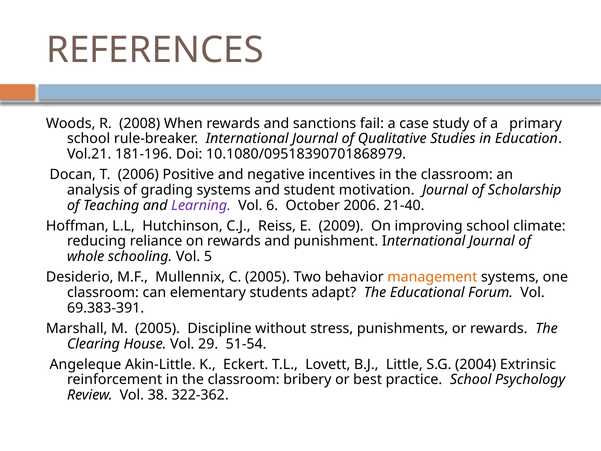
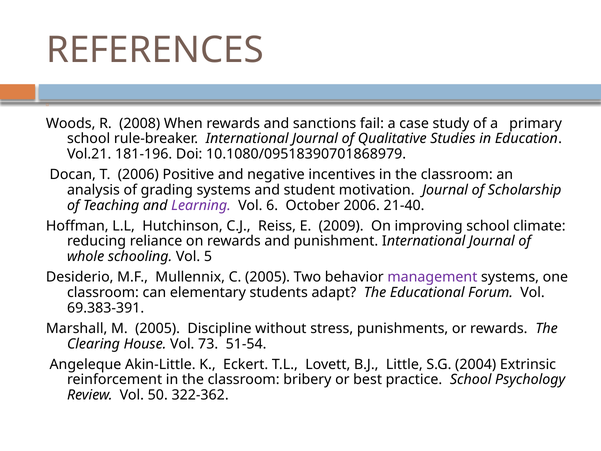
management colour: orange -> purple (432, 277)
29: 29 -> 73 (208, 344)
38: 38 -> 50 (158, 395)
